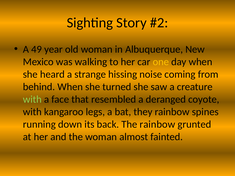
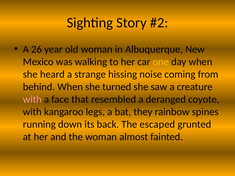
49: 49 -> 26 (37, 49)
with colour: light green -> pink (32, 99)
The rainbow: rainbow -> escaped (157, 125)
